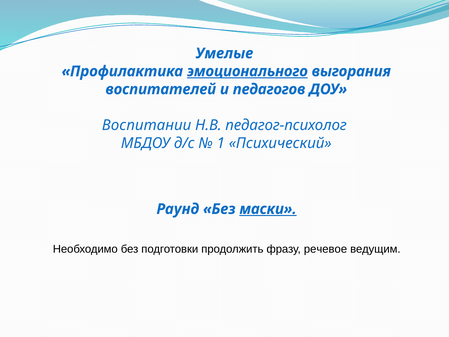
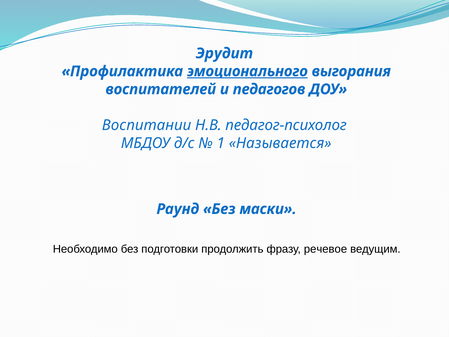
Умелые: Умелые -> Эрудит (224, 53)
Психический: Психический -> Называется (280, 143)
маски underline: present -> none (268, 209)
